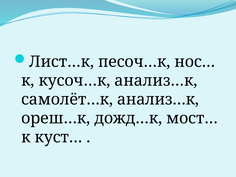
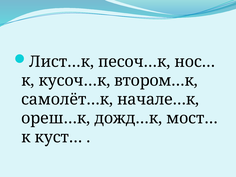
кусоч…к анализ…к: анализ…к -> втором…к (156, 81)
самолёт…к анализ…к: анализ…к -> начале…к (158, 99)
